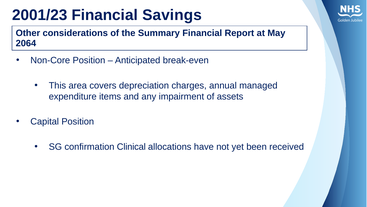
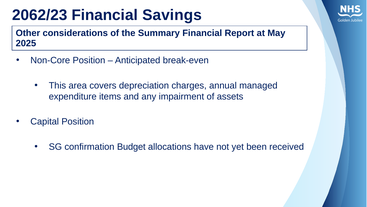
2001/23: 2001/23 -> 2062/23 (40, 15)
2064: 2064 -> 2025 (26, 43)
Clinical: Clinical -> Budget (131, 146)
